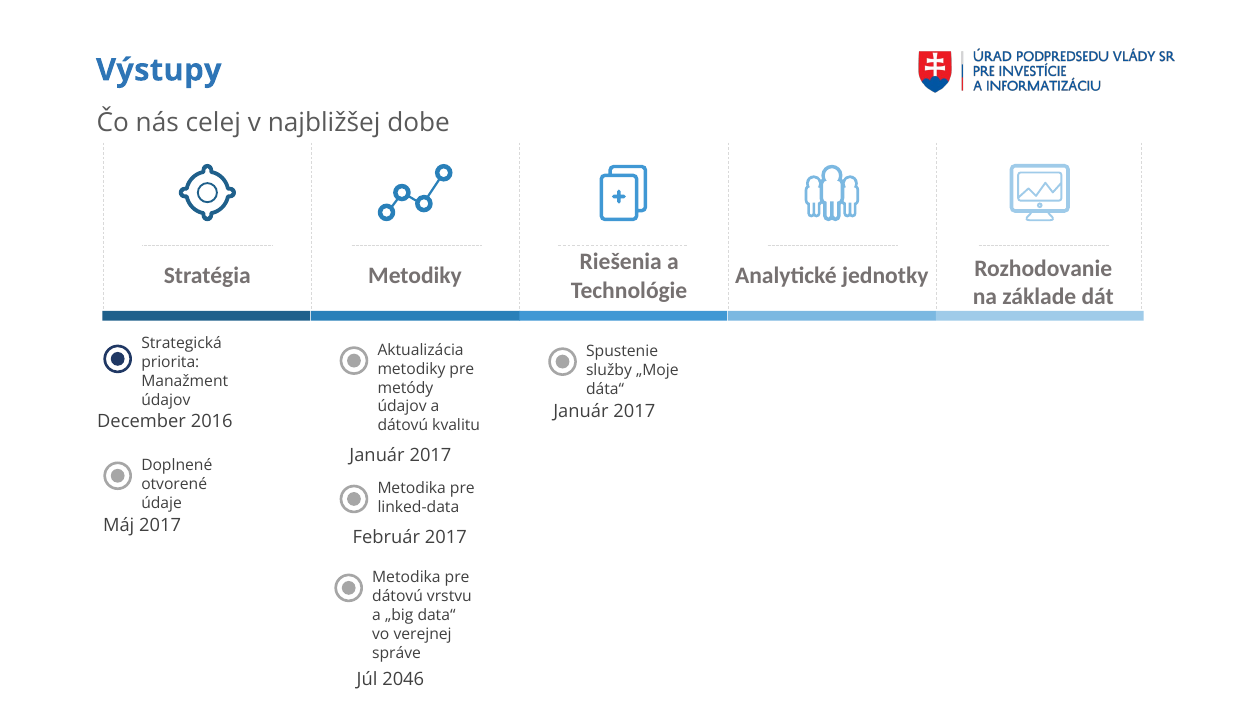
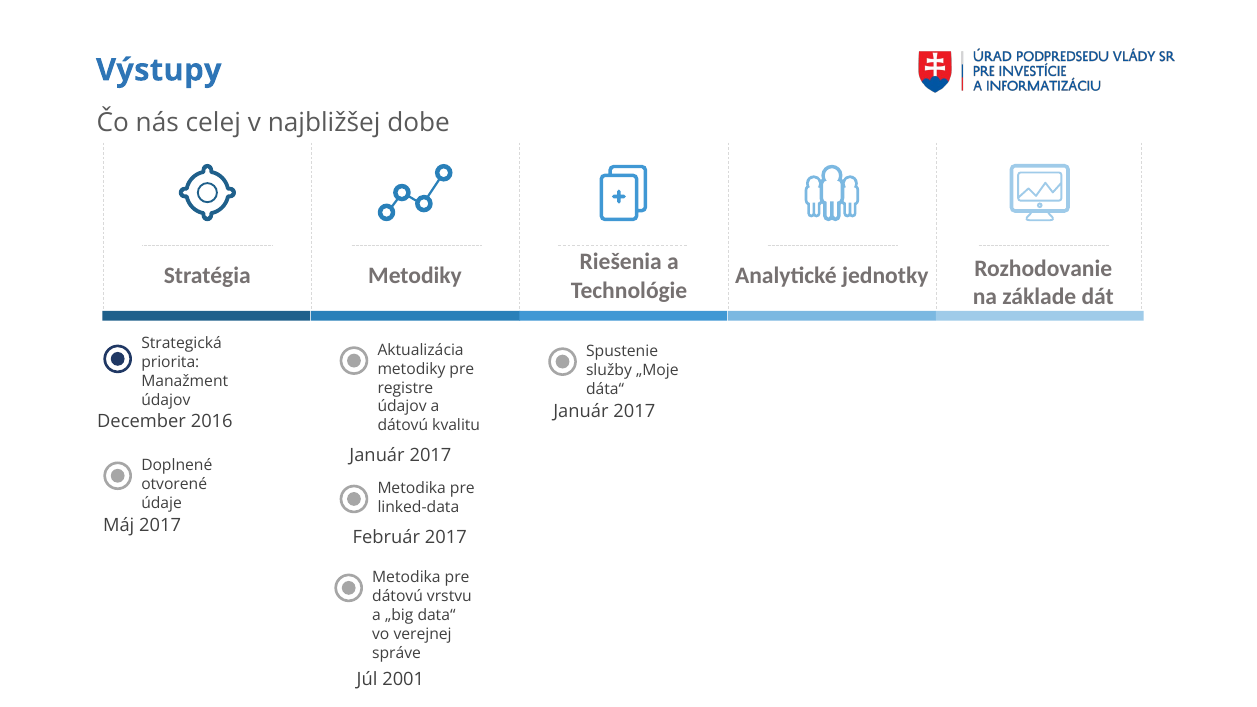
metódy: metódy -> registre (405, 388)
2046: 2046 -> 2001 (403, 679)
